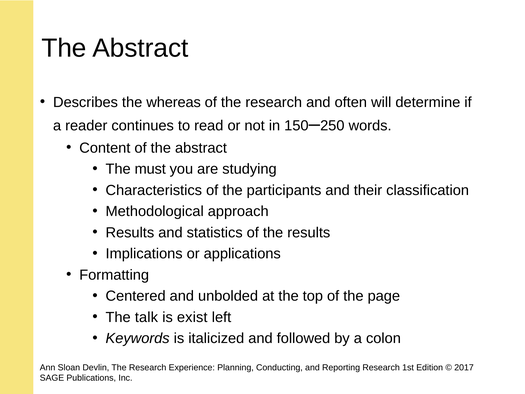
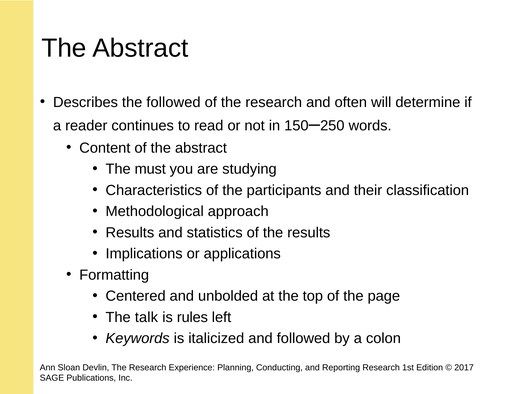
the whereas: whereas -> followed (173, 102)
exist: exist -> rules (192, 317)
